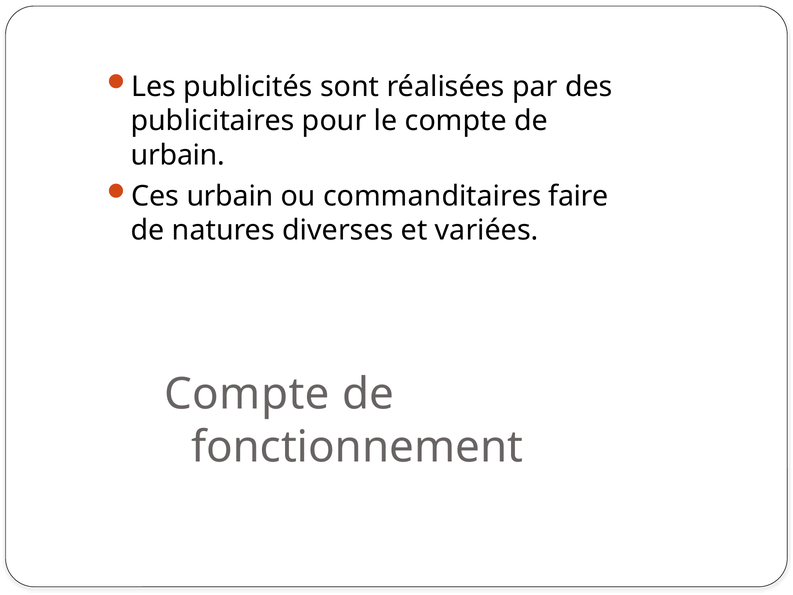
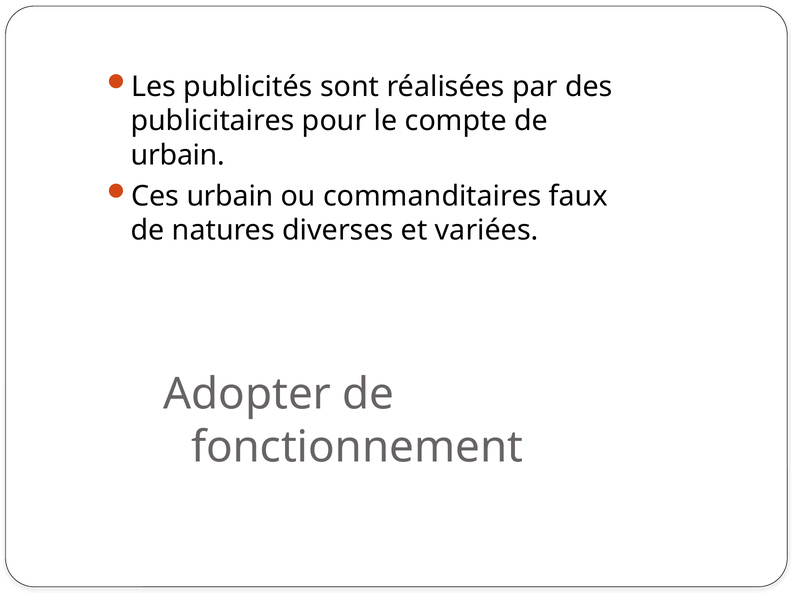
faire: faire -> faux (578, 196)
Compte: Compte -> Adopter (247, 394)
